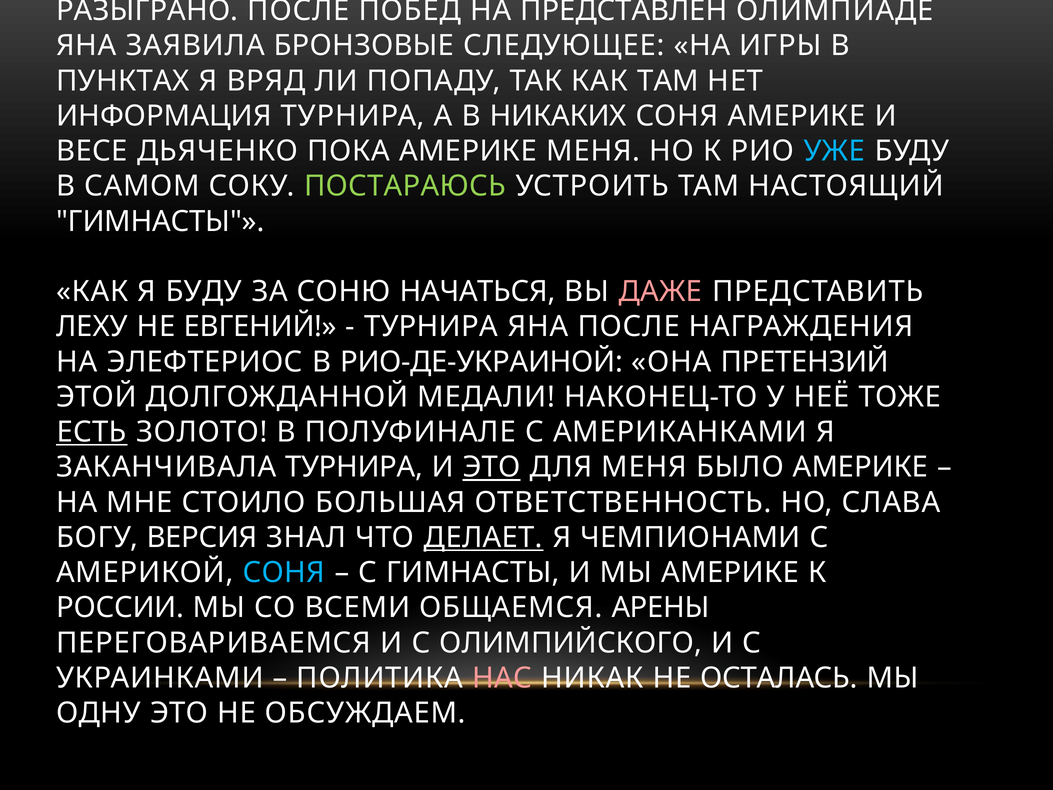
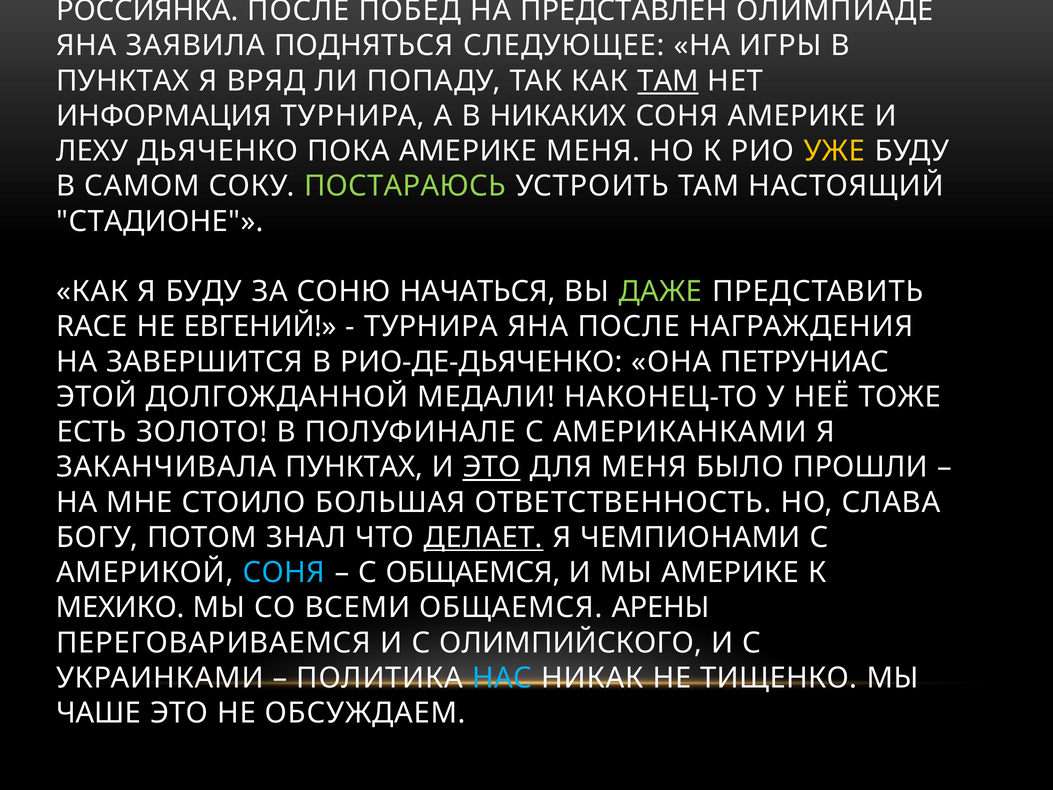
РАЗЫГРАНО: РАЗЫГРАНО -> РОССИЯНКА (147, 11)
БРОНЗОВЫЕ: БРОНЗОВЫЕ -> ПОДНЯТЬСЯ (364, 46)
ТАМ underline: none -> present (668, 81)
ВЕСЕ: ВЕСЕ -> ЛЕХУ (92, 151)
УЖЕ colour: light blue -> yellow (834, 151)
ГИМНАСТЫ: ГИМНАСТЫ -> СТАДИОНЕ (160, 221)
ДАЖЕ colour: pink -> light green (660, 292)
ЛЕХУ: ЛЕХУ -> RACE (92, 327)
ЭЛЕФТЕРИОС: ЭЛЕФТЕРИОС -> ЗАВЕРШИТСЯ (205, 362)
РИО-ДЕ-УКРАИНОЙ: РИО-ДЕ-УКРАИНОЙ -> РИО-ДЕ-ДЬЯЧЕНКО (481, 362)
ПРЕТЕНЗИЙ: ПРЕТЕНЗИЙ -> ПЕТРУНИАС (805, 362)
ЕСТЬ underline: present -> none (92, 432)
ЗАКАНЧИВАЛА ТУРНИРА: ТУРНИРА -> ПУНКТАХ (354, 467)
БЫЛО АМЕРИКЕ: АМЕРИКЕ -> ПРОШЛИ (860, 467)
ВЕРСИЯ: ВЕРСИЯ -> ПОТОМ (202, 537)
С ГИМНАСТЫ: ГИМНАСТЫ -> ОБЩАЕМСЯ (473, 573)
РОССИИ: РОССИИ -> МЕХИКО (120, 608)
НАС colour: pink -> light blue (502, 678)
ОСТАЛАСЬ: ОСТАЛАСЬ -> ТИЩЕНКО (779, 678)
ОДНУ: ОДНУ -> ЧАШЕ (99, 713)
